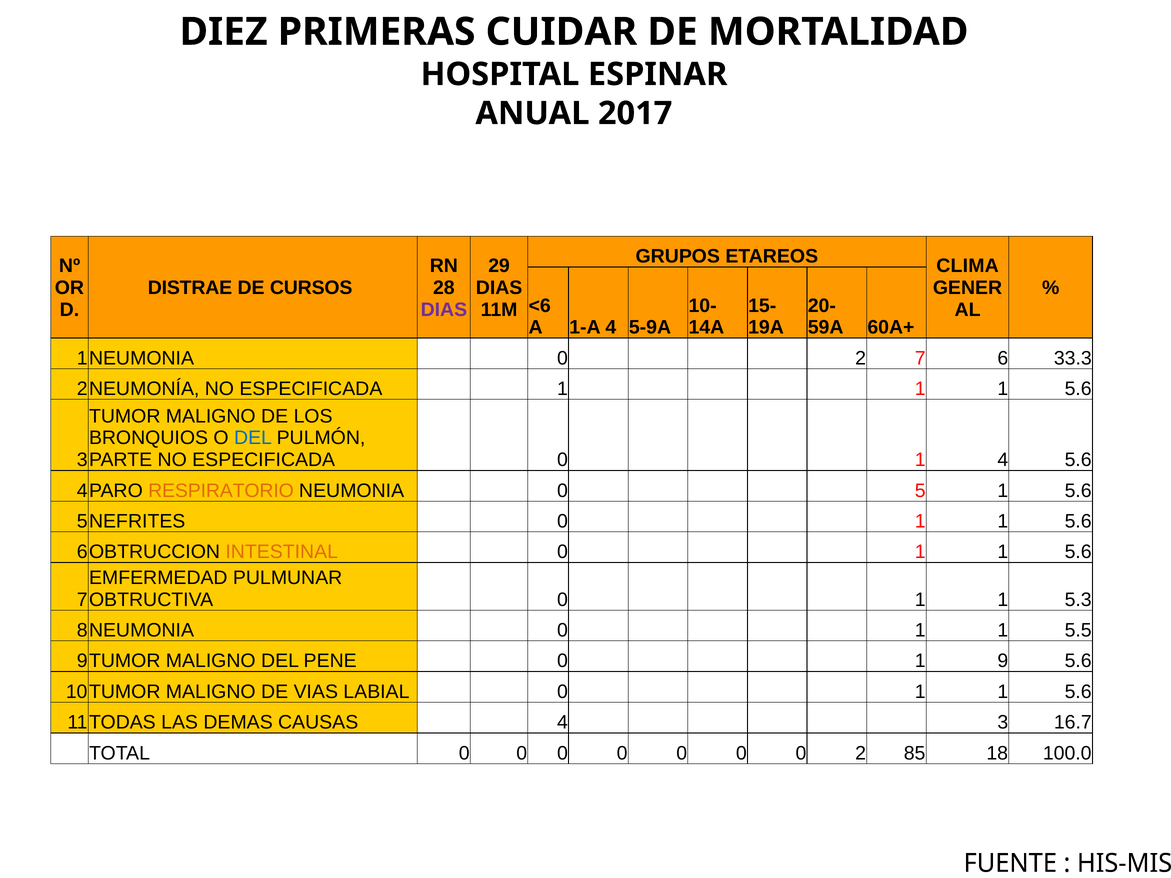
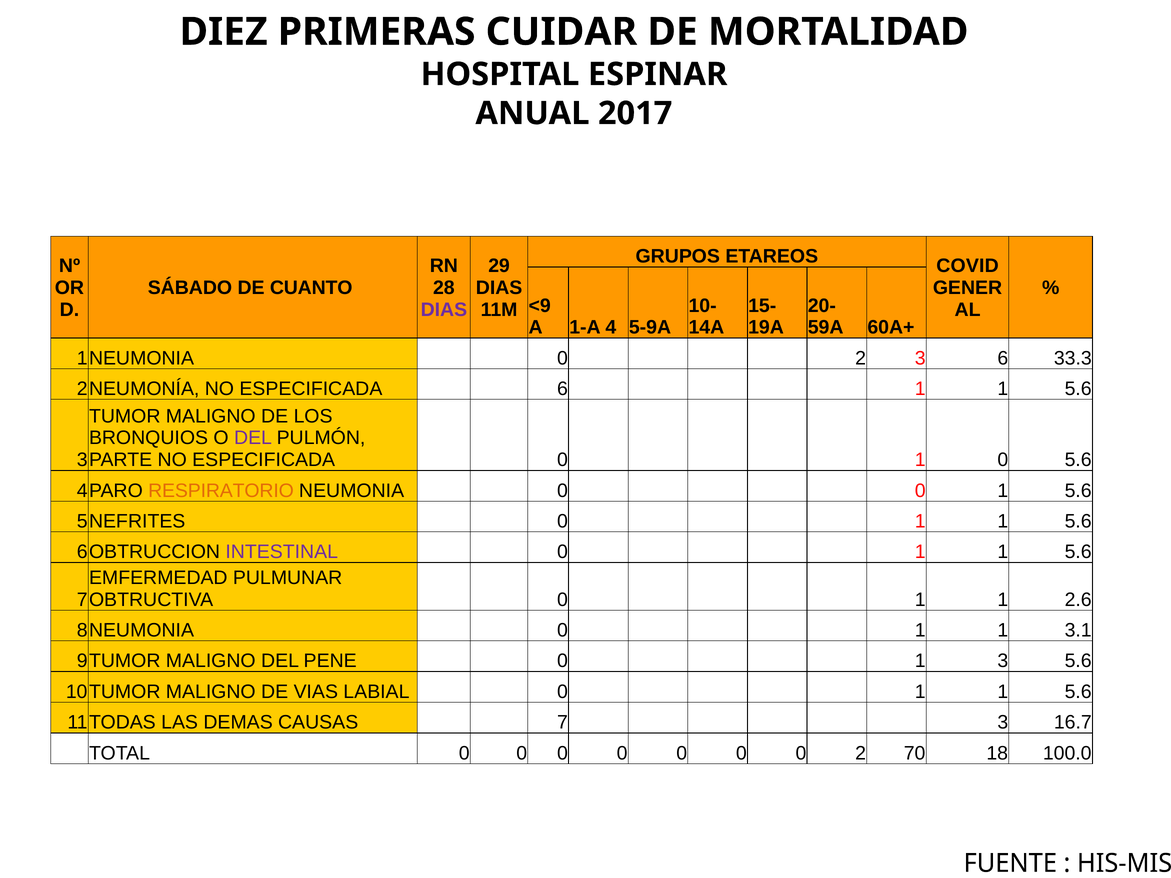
CLIMA: CLIMA -> COVID (968, 266)
DISTRAE: DISTRAE -> SÁBADO (190, 288)
CURSOS: CURSOS -> CUANTO (311, 288)
<6: <6 -> <9 (540, 306)
2 7: 7 -> 3 (920, 358)
ESPECIFICADA 1: 1 -> 6 (563, 389)
DEL colour: blue -> purple (253, 438)
1 4: 4 -> 0 (1003, 460)
NEUMONIA 0 5: 5 -> 0 (920, 491)
INTESTINAL colour: orange -> purple (282, 552)
5.3: 5.3 -> 2.6 (1078, 600)
5.5: 5.5 -> 3.1 (1078, 631)
1 9: 9 -> 3 (1003, 661)
CAUSAS 4: 4 -> 7 (563, 723)
85: 85 -> 70 (915, 753)
